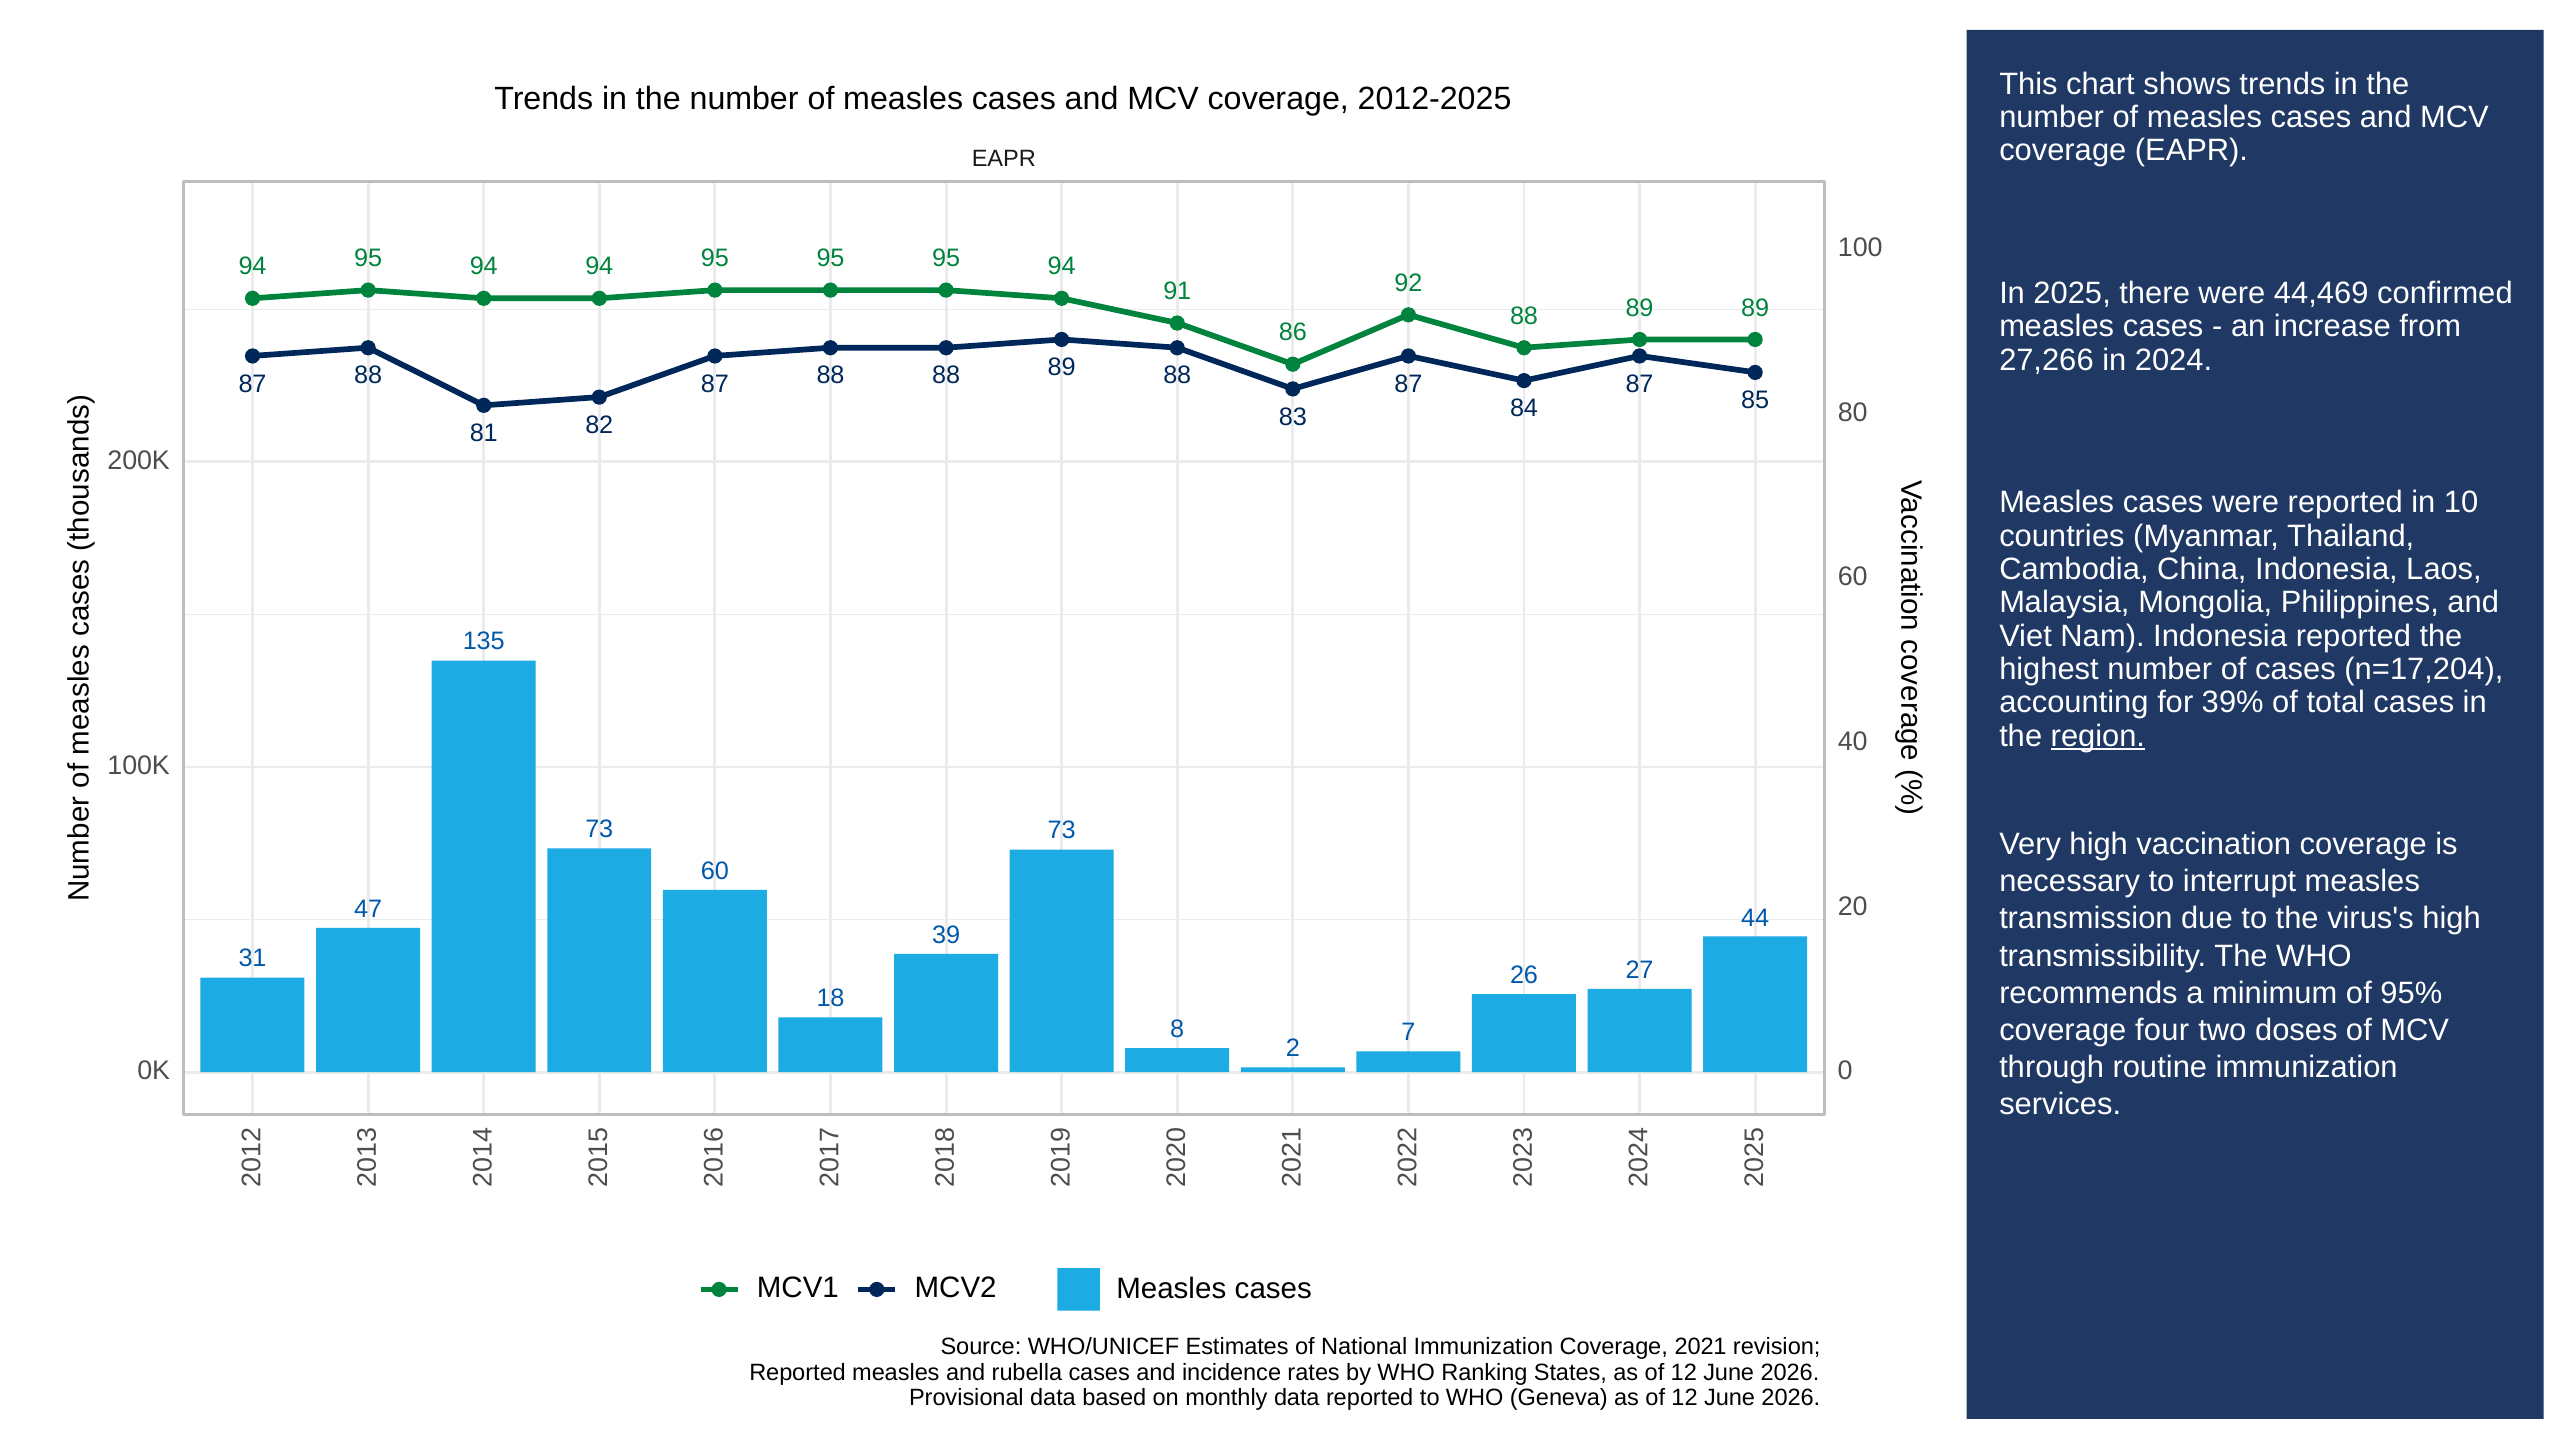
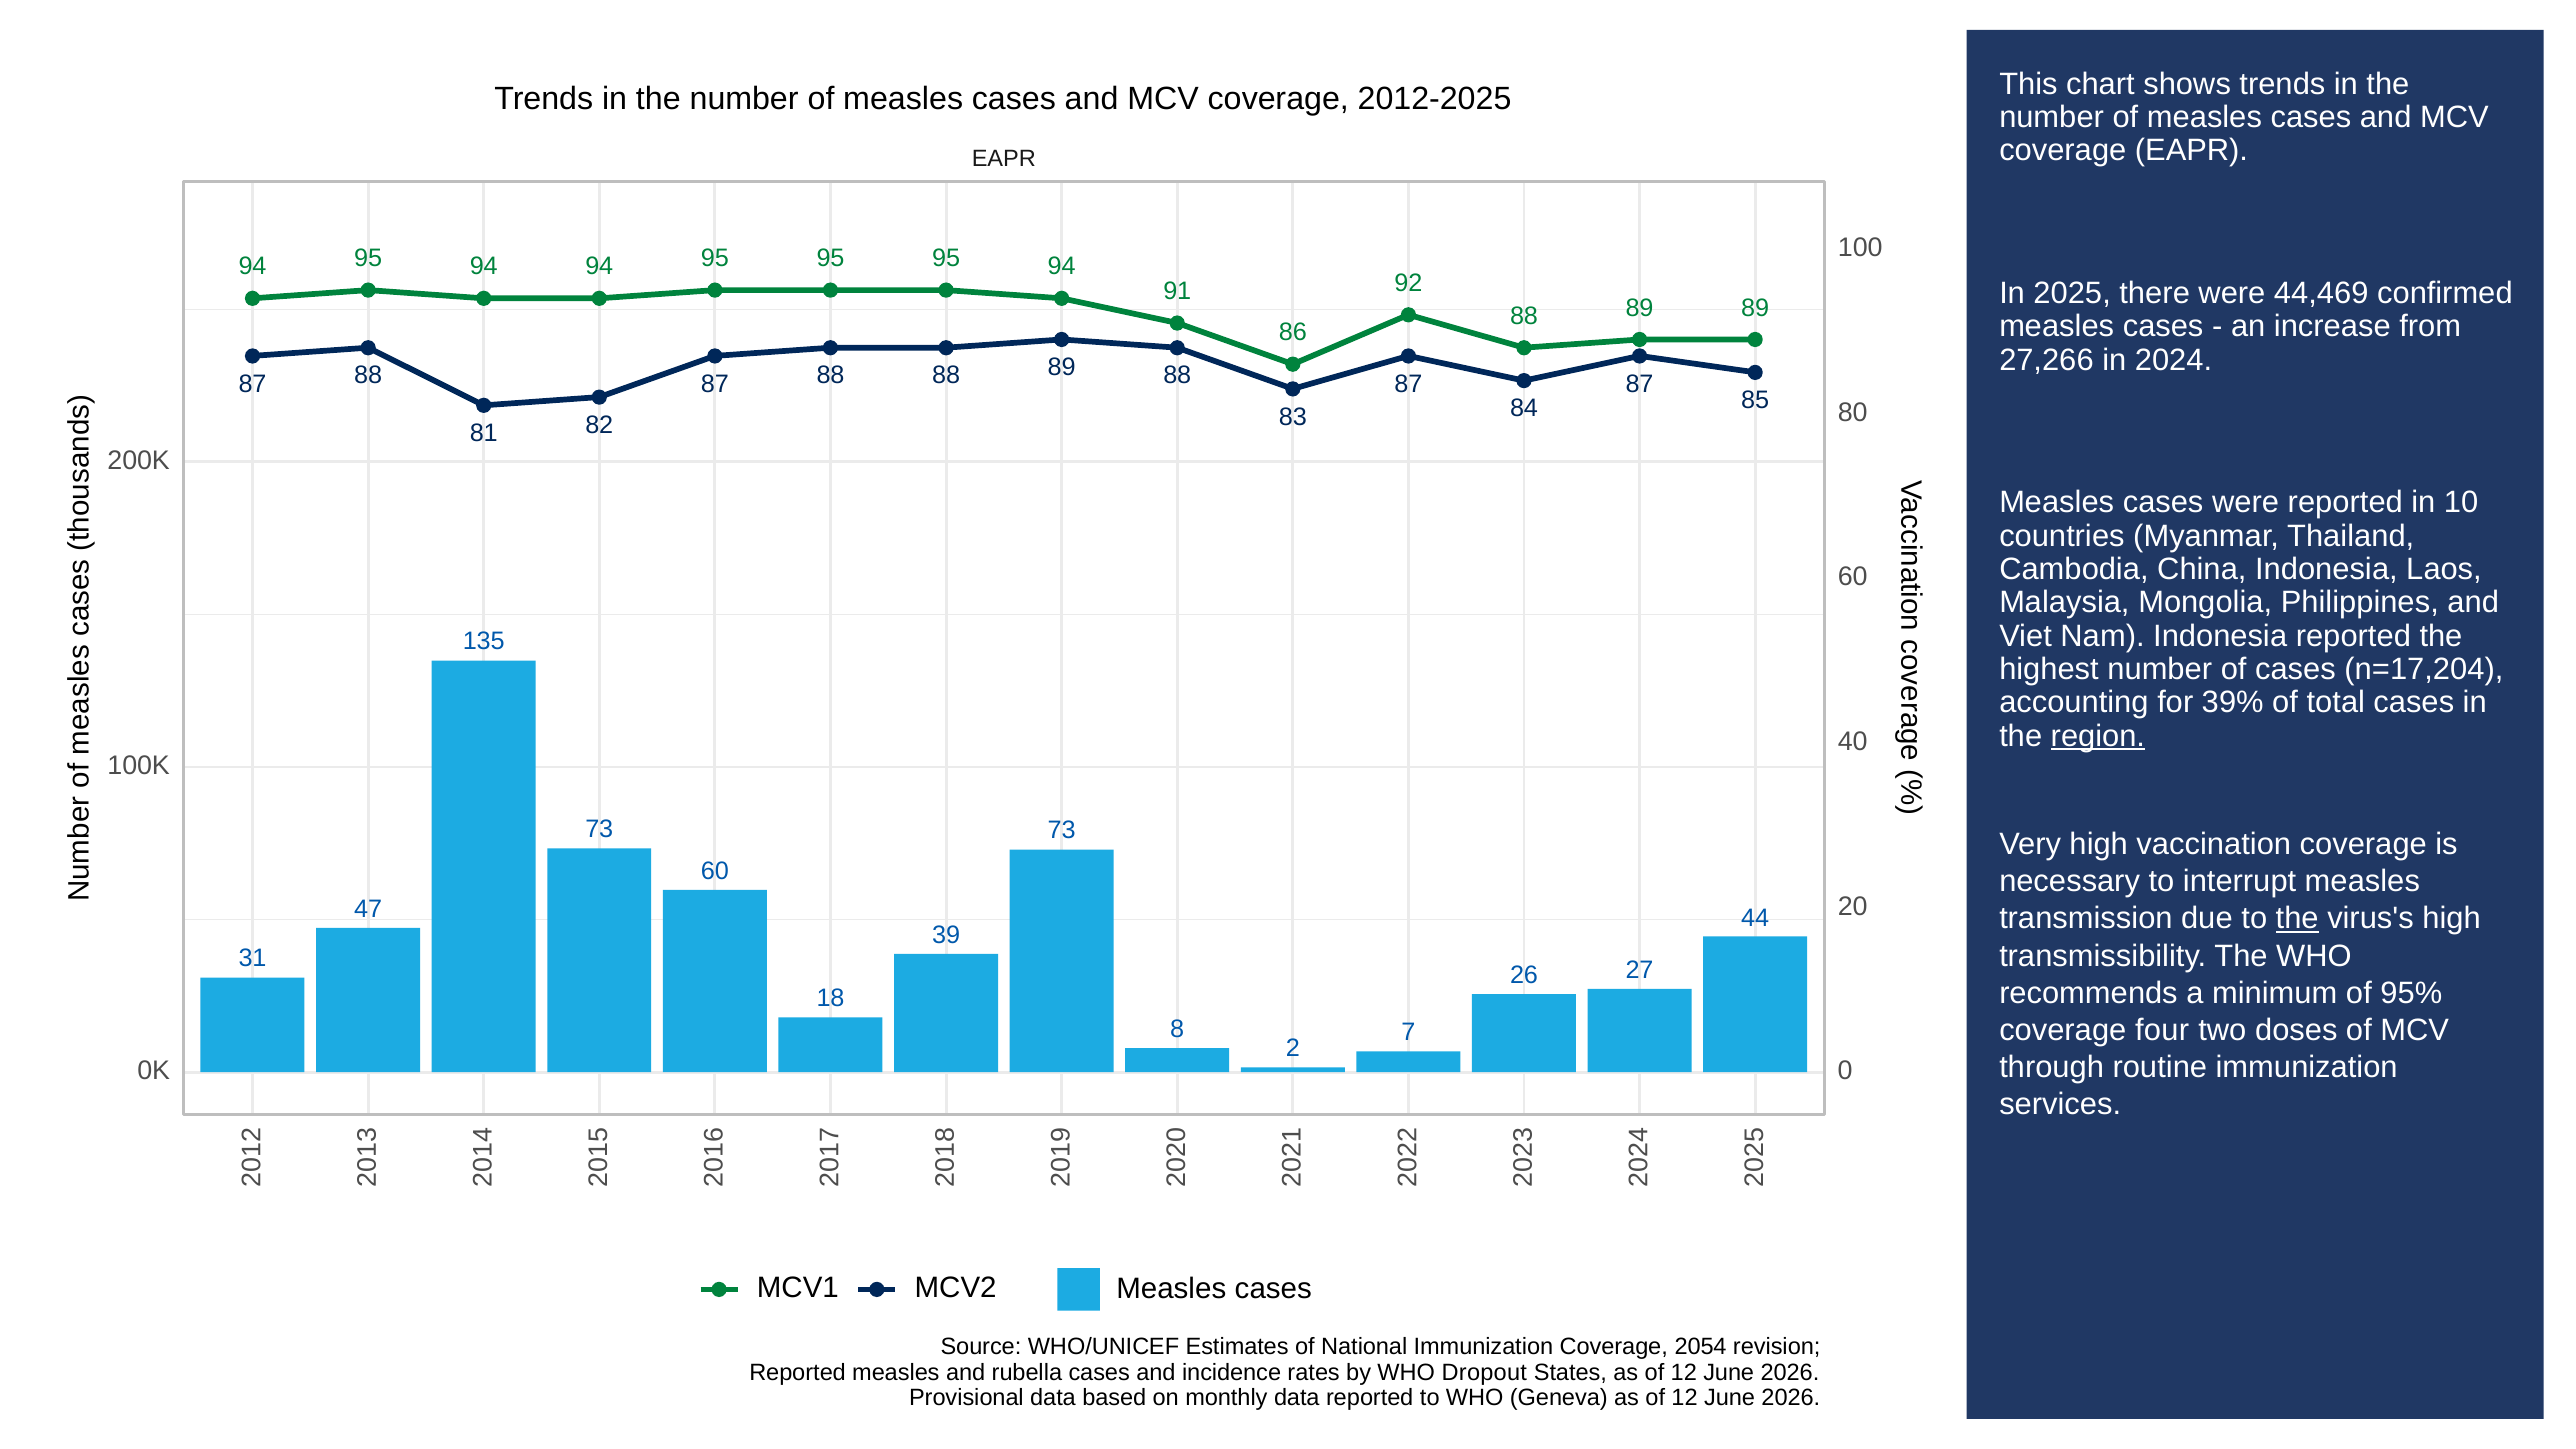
the underline: none -> present (2297, 919)
2021: 2021 -> 2054 (1701, 1347)
Ranking: Ranking -> Dropout (1484, 1373)
